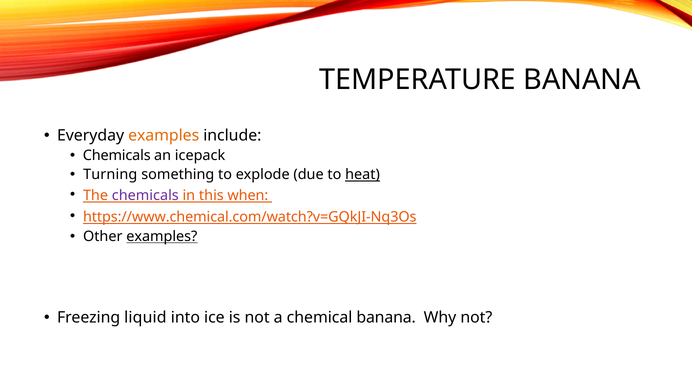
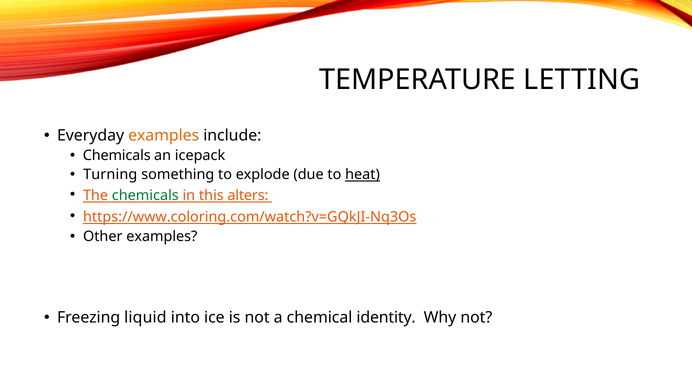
TEMPERATURE BANANA: BANANA -> LETTING (582, 80)
chemicals colour: purple -> green (145, 196)
when: when -> alters (248, 196)
https://www.chemical.com/watch?v=GQkJI-Nq3Os: https://www.chemical.com/watch?v=GQkJI-Nq3Os -> https://www.coloring.com/watch?v=GQkJI-Nq3Os (250, 217)
examples underline: present -> none (162, 237)
chemical banana: banana -> identity (386, 318)
